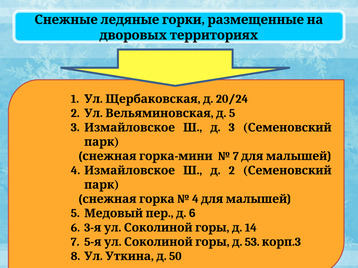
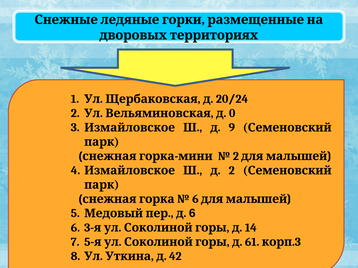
5: 5 -> 0 (232, 113)
3: 3 -> 9 (232, 128)
7: 7 -> 2 (236, 156)
4: 4 -> 6 (195, 199)
53: 53 -> 61 (252, 242)
50: 50 -> 42 (175, 257)
